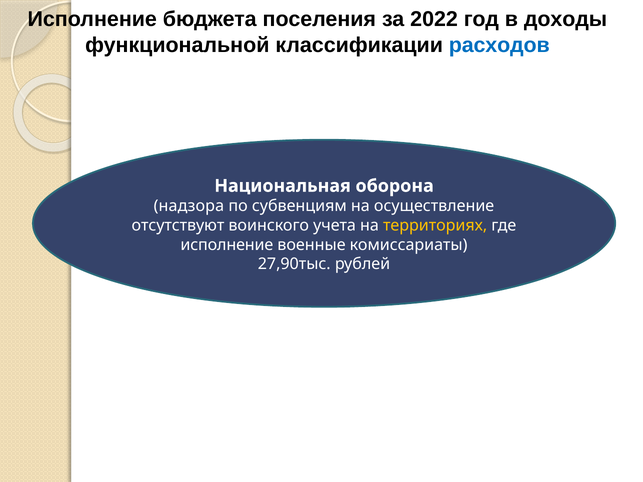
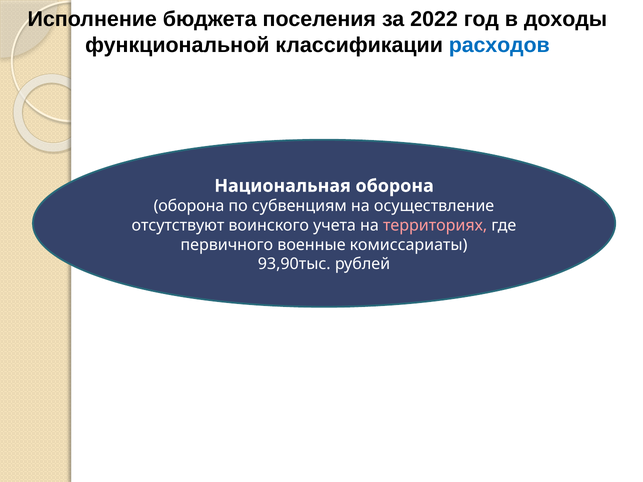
надзора: надзора -> оборона (189, 206)
территориях colour: yellow -> pink (435, 226)
исполнение: исполнение -> первичного (227, 245)
27,90тыс: 27,90тыс -> 93,90тыс (294, 264)
